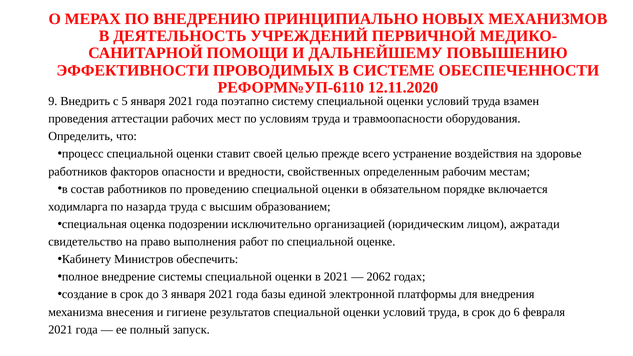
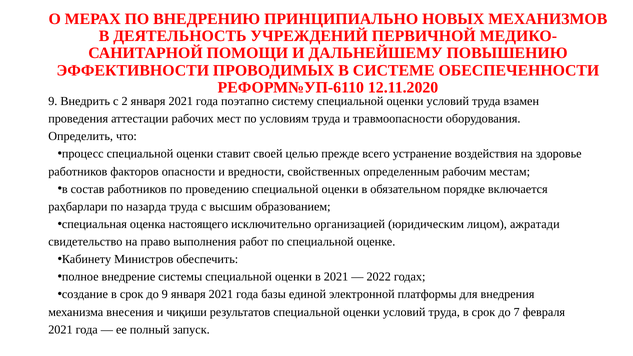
5: 5 -> 2 (125, 101)
ходимларга: ходимларга -> раҳбарлари (78, 207)
подозрении: подозрении -> настоящего (198, 224)
2062: 2062 -> 2022 (379, 277)
до 3: 3 -> 9 (165, 295)
гигиене: гигиене -> чиқиши (187, 312)
6: 6 -> 7 (517, 312)
